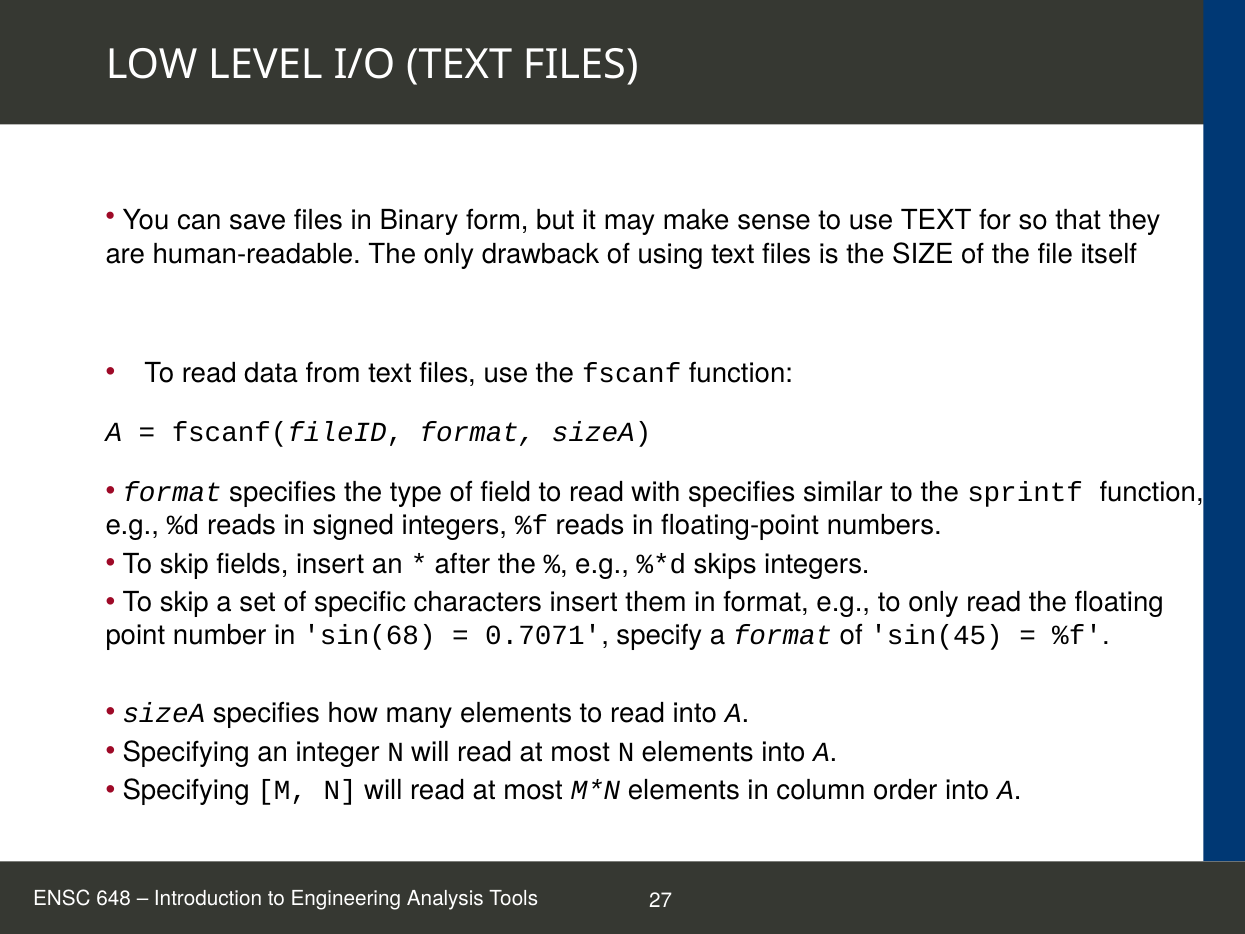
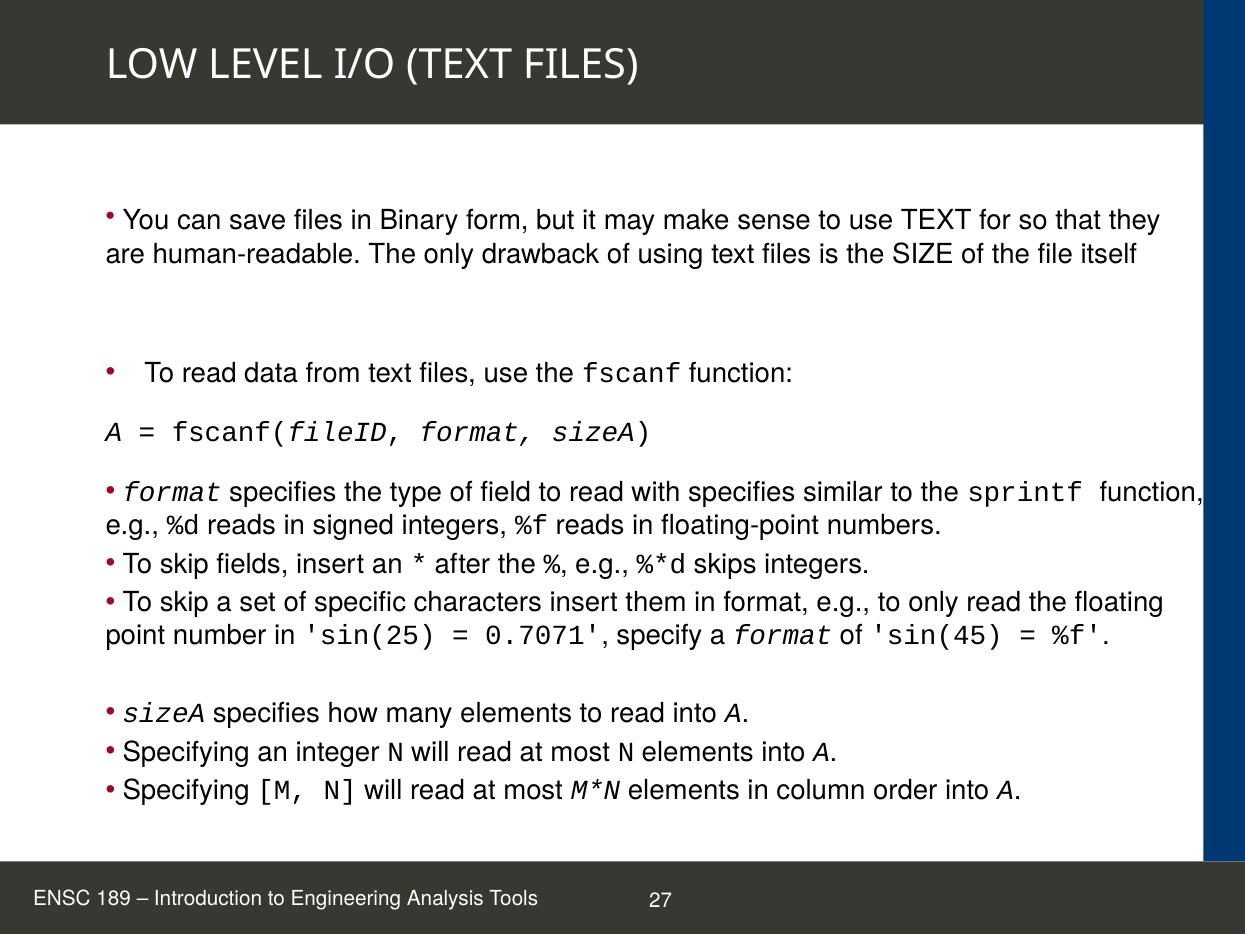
sin(68: sin(68 -> sin(25 (369, 636)
648: 648 -> 189 (114, 898)
